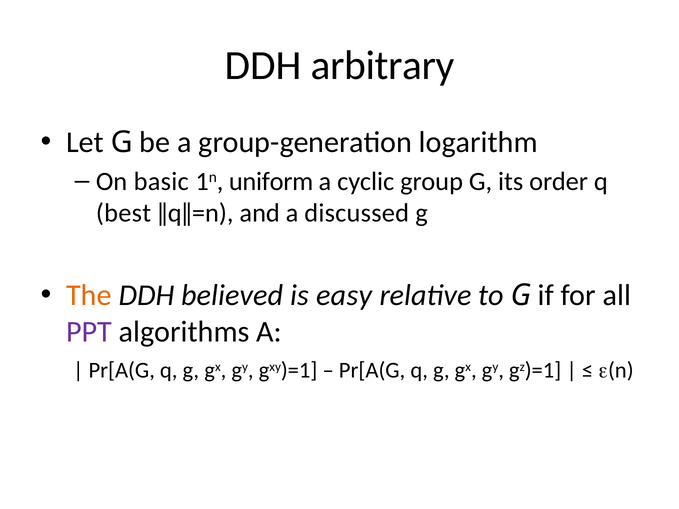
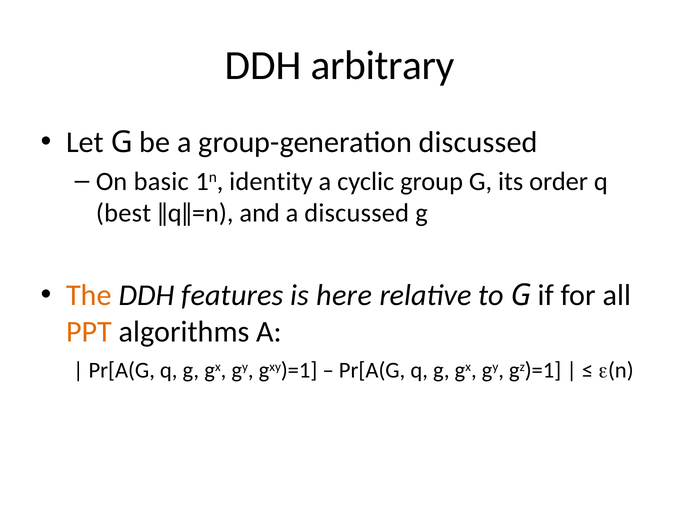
group-generation logarithm: logarithm -> discussed (478, 142)
uniform: uniform -> identity (271, 181)
believed: believed -> features (232, 296)
easy: easy -> here (344, 296)
PPT colour: purple -> orange (89, 332)
